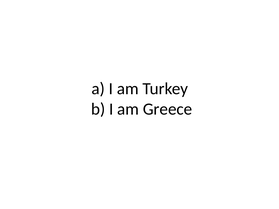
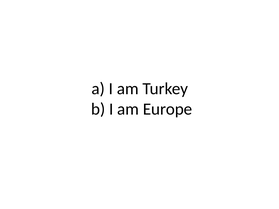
Greece: Greece -> Europe (168, 109)
